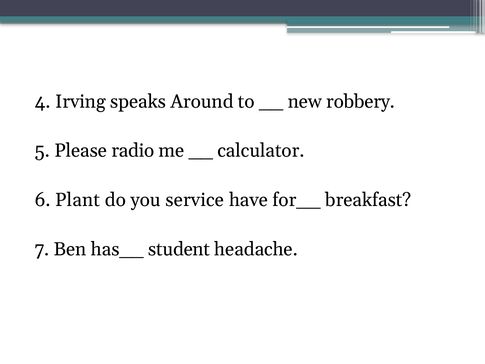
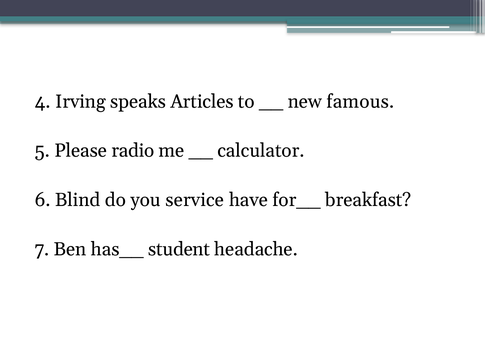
Around: Around -> Articles (202, 101)
robbery: robbery -> famous (360, 101)
Plant: Plant -> Blind (78, 200)
